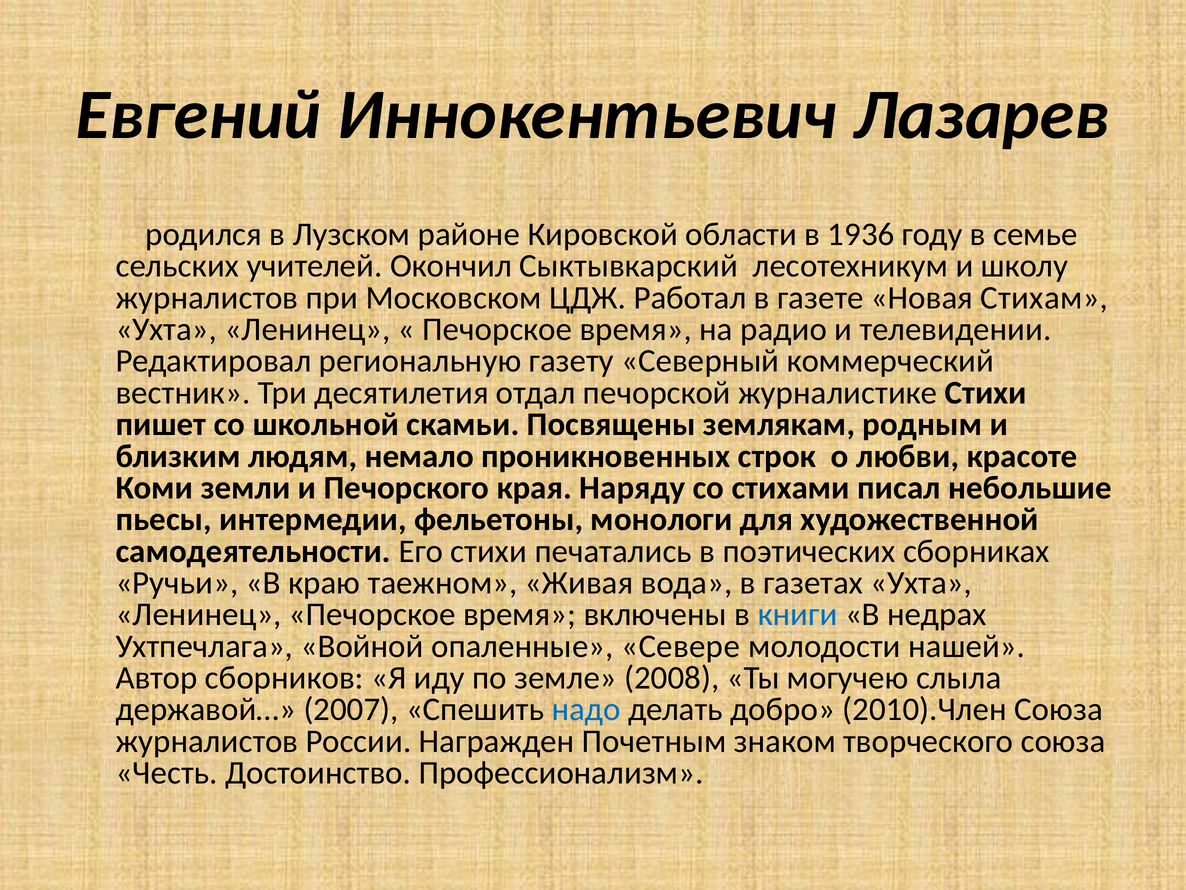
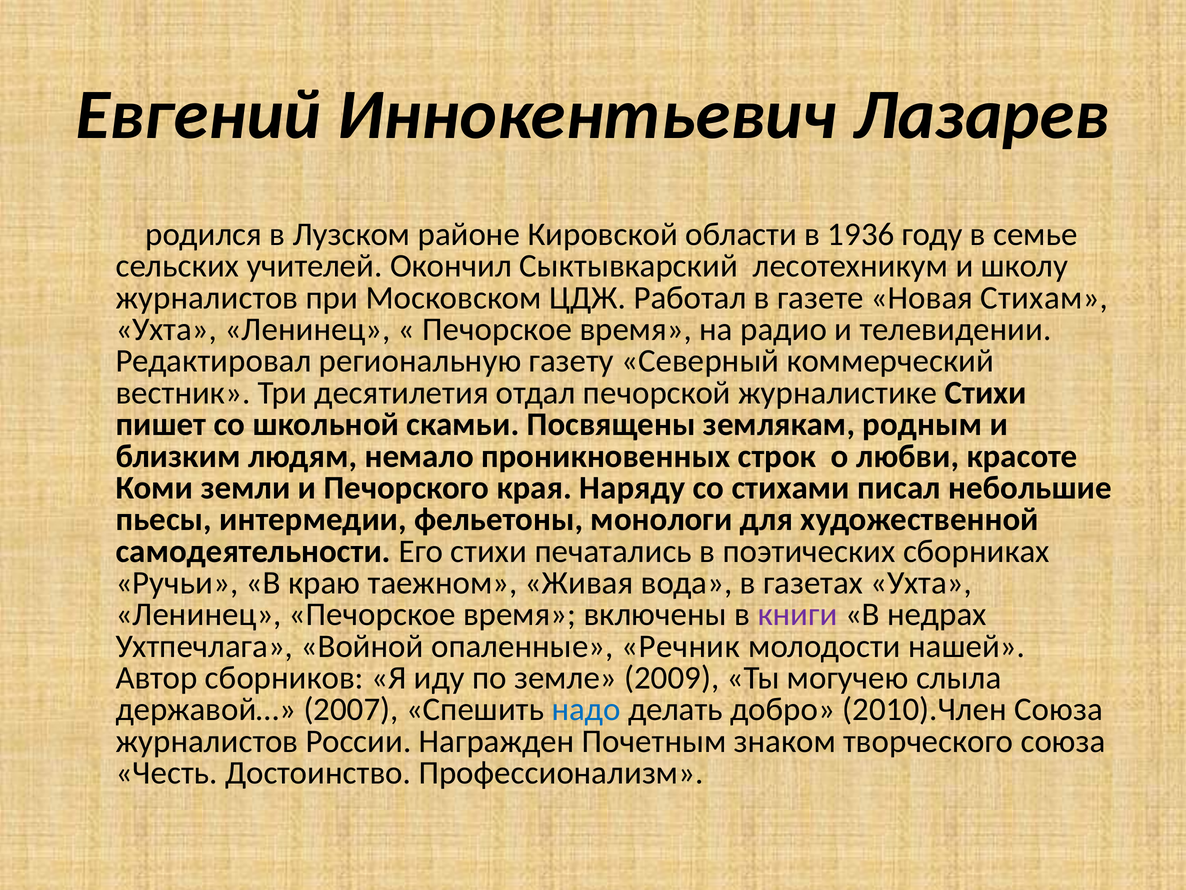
книги colour: blue -> purple (798, 614)
Севере: Севере -> Речник (681, 646)
2008: 2008 -> 2009 (672, 677)
